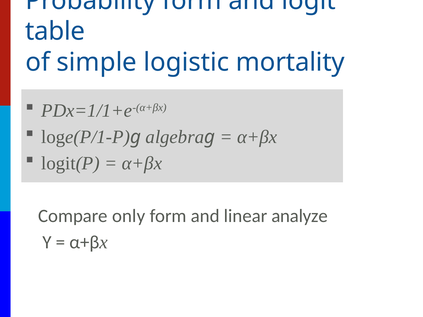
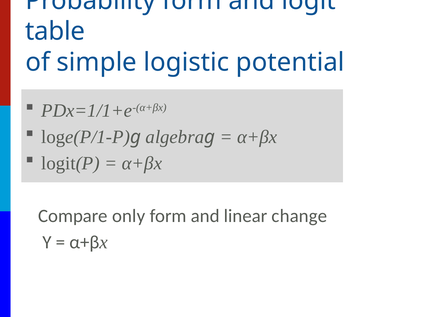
mortality: mortality -> potential (290, 62)
analyze: analyze -> change (299, 216)
